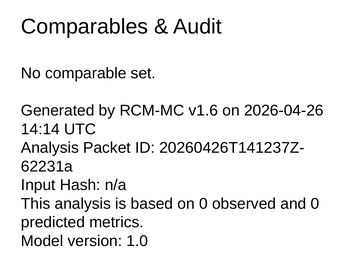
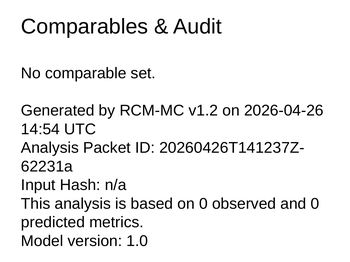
v1.6: v1.6 -> v1.2 (203, 111)
14:14: 14:14 -> 14:54 (40, 129)
